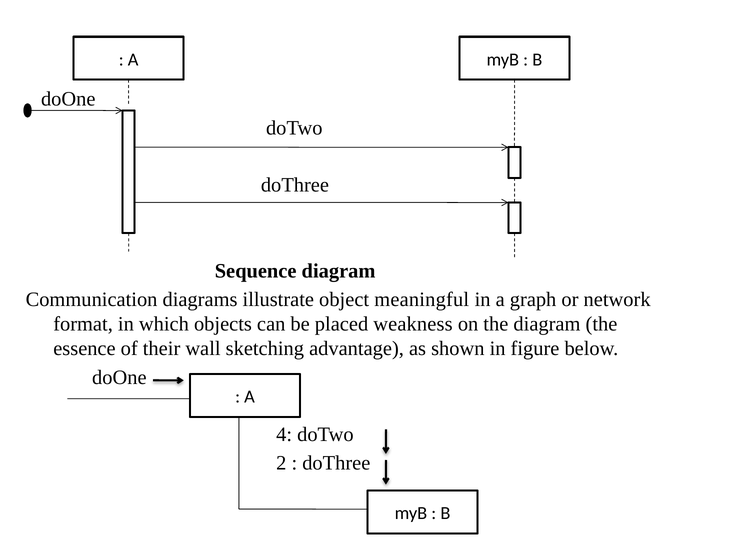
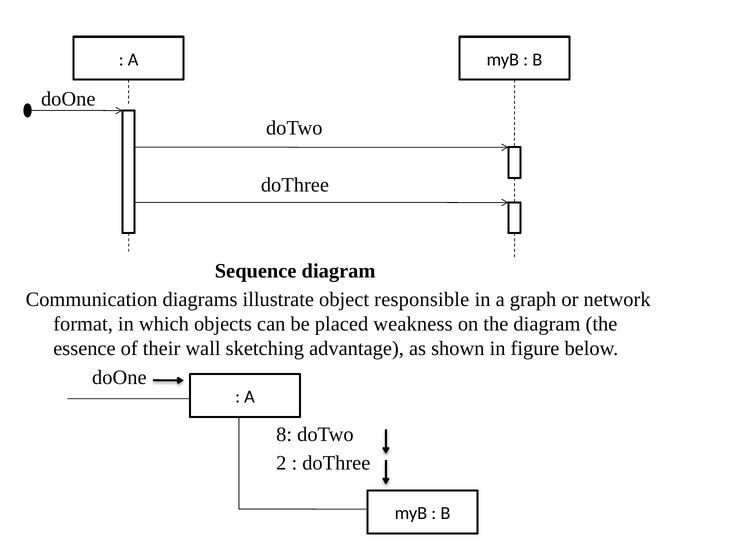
meaningful: meaningful -> responsible (422, 299)
4: 4 -> 8 (284, 434)
